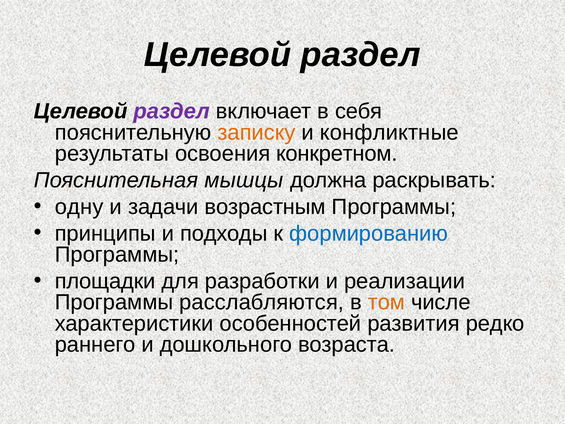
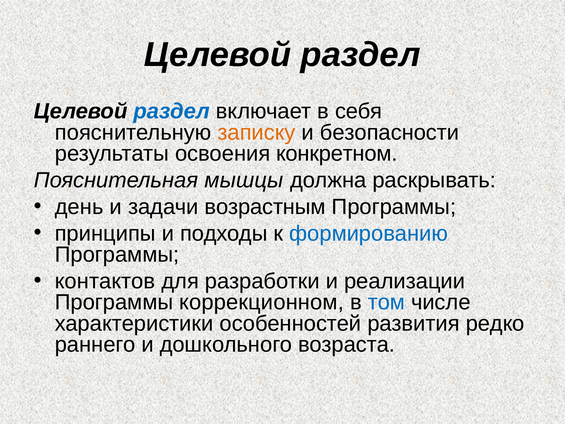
раздел colour: purple -> blue (172, 111)
конфликтные: конфликтные -> безопасности (390, 132)
одну: одну -> день (79, 207)
площадки: площадки -> контактов (105, 281)
расслабляются: расслабляются -> коррекционном (262, 302)
том colour: orange -> blue (386, 302)
